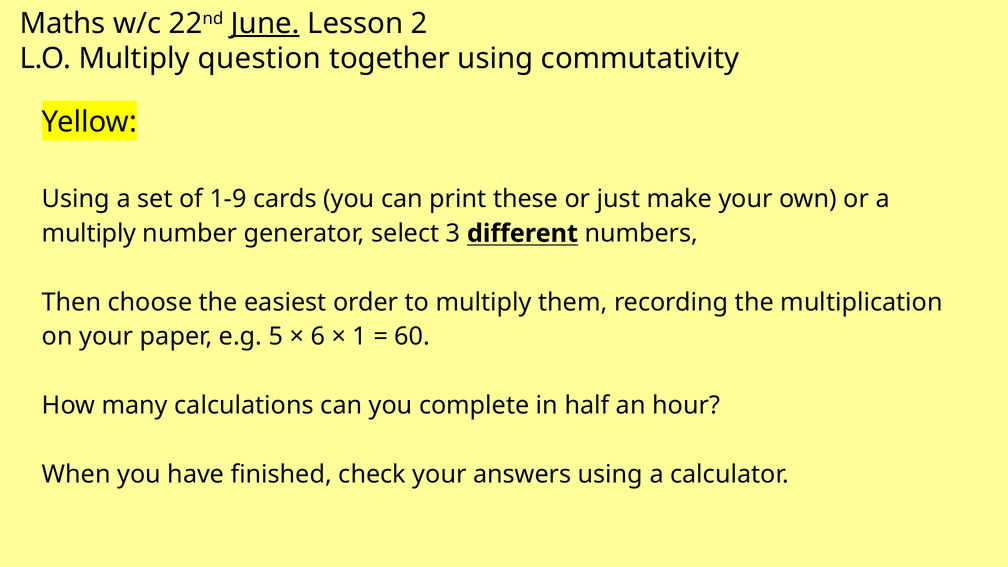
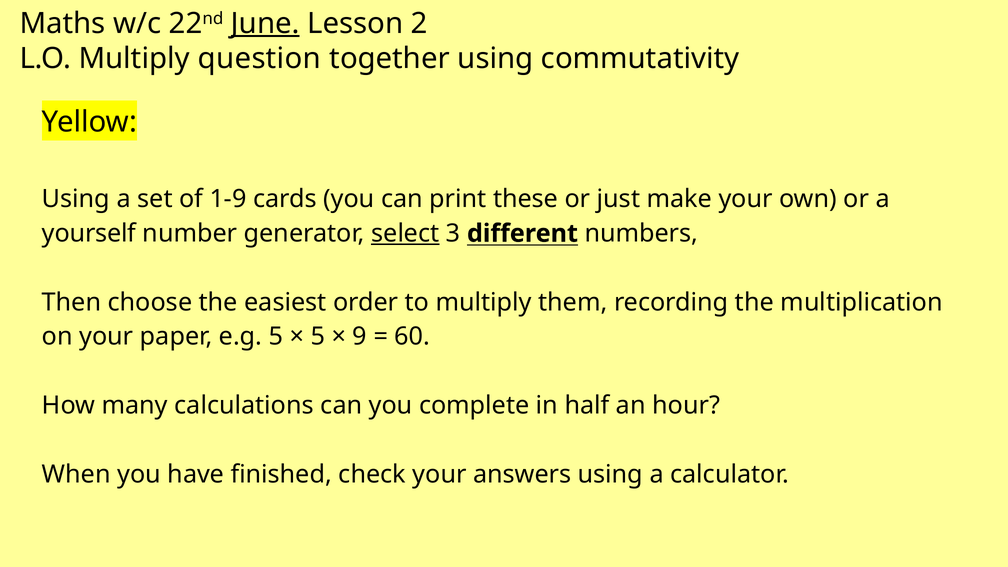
multiply: multiply -> yourself (89, 233)
select underline: none -> present (405, 233)
6: 6 -> 5 (318, 337)
1: 1 -> 9 (360, 337)
